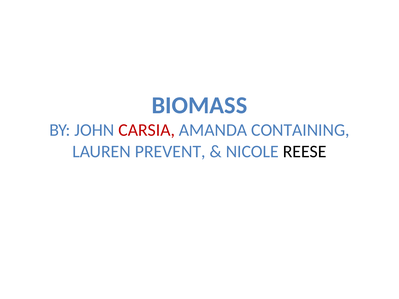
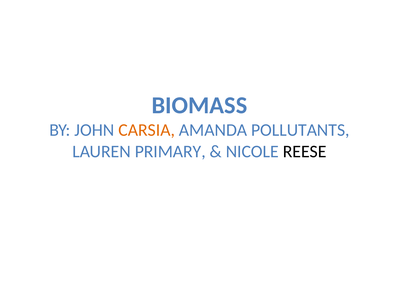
CARSIA colour: red -> orange (147, 130)
CONTAINING: CONTAINING -> POLLUTANTS (300, 130)
PREVENT: PREVENT -> PRIMARY (170, 152)
